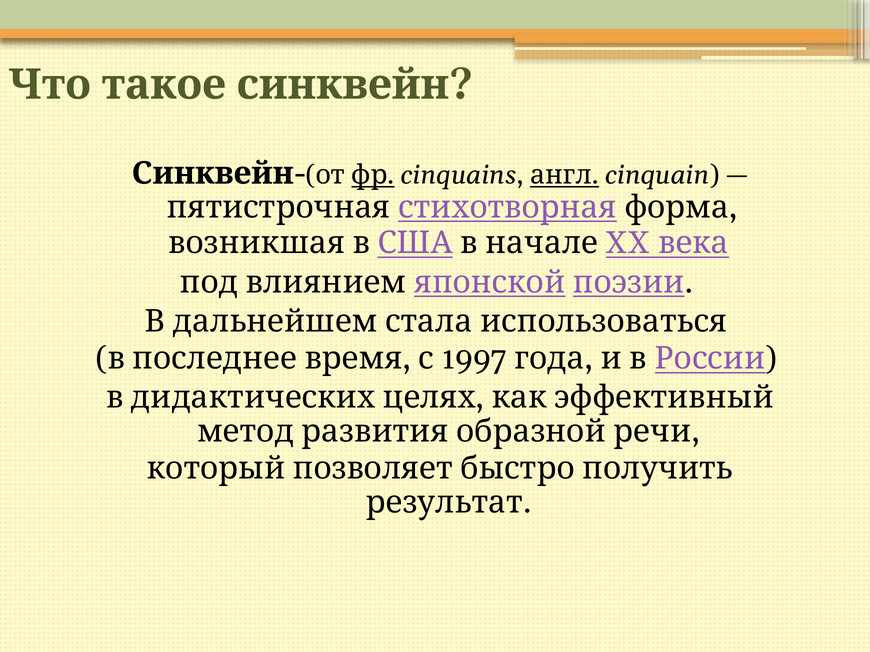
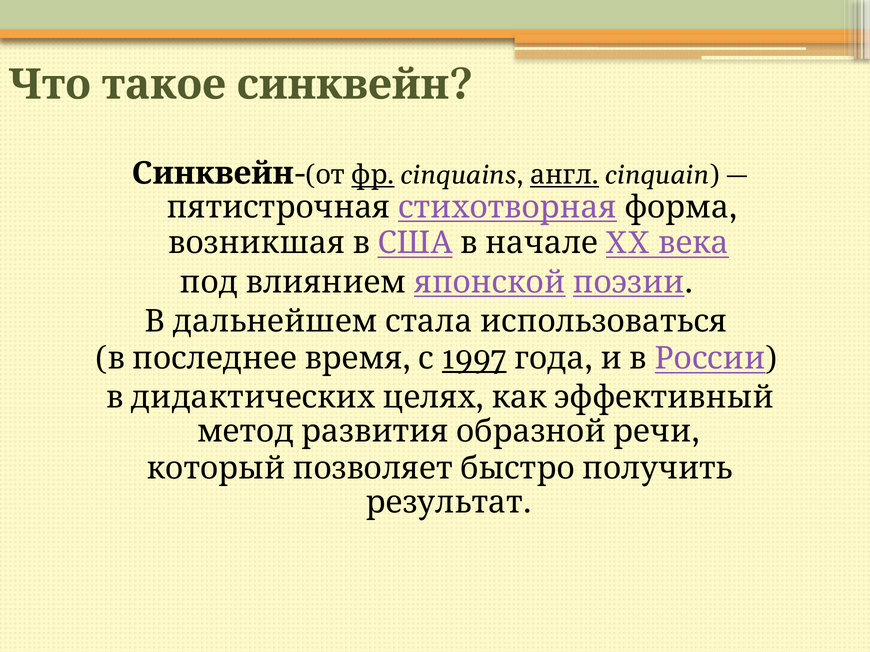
1997 underline: none -> present (474, 359)
